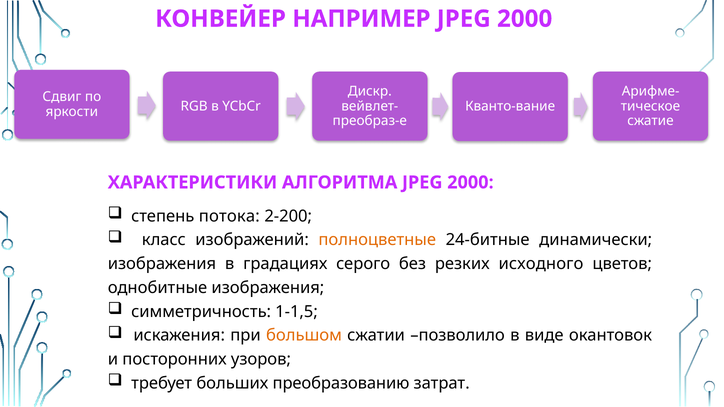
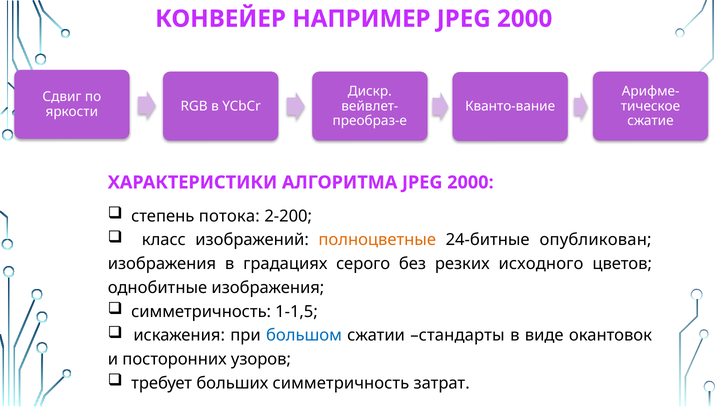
динамически: динамически -> опубликован (596, 240)
большом colour: orange -> blue (304, 336)
позволило: позволило -> стандарты (457, 336)
больших преобразованию: преобразованию -> симметричность (341, 383)
